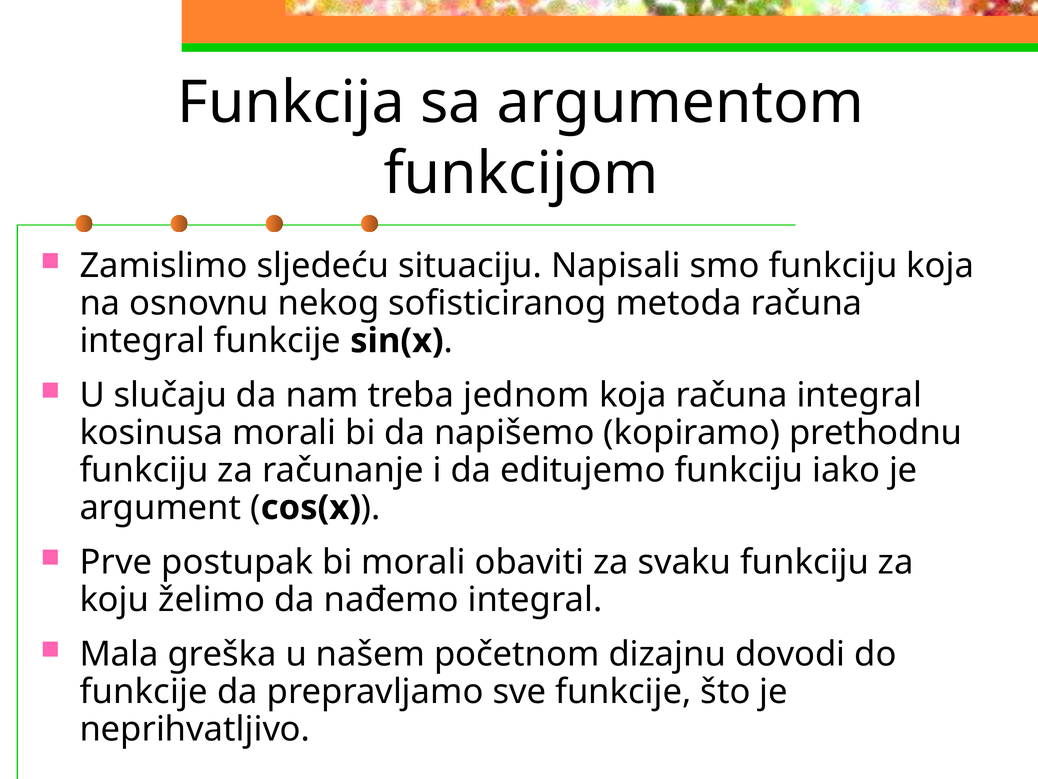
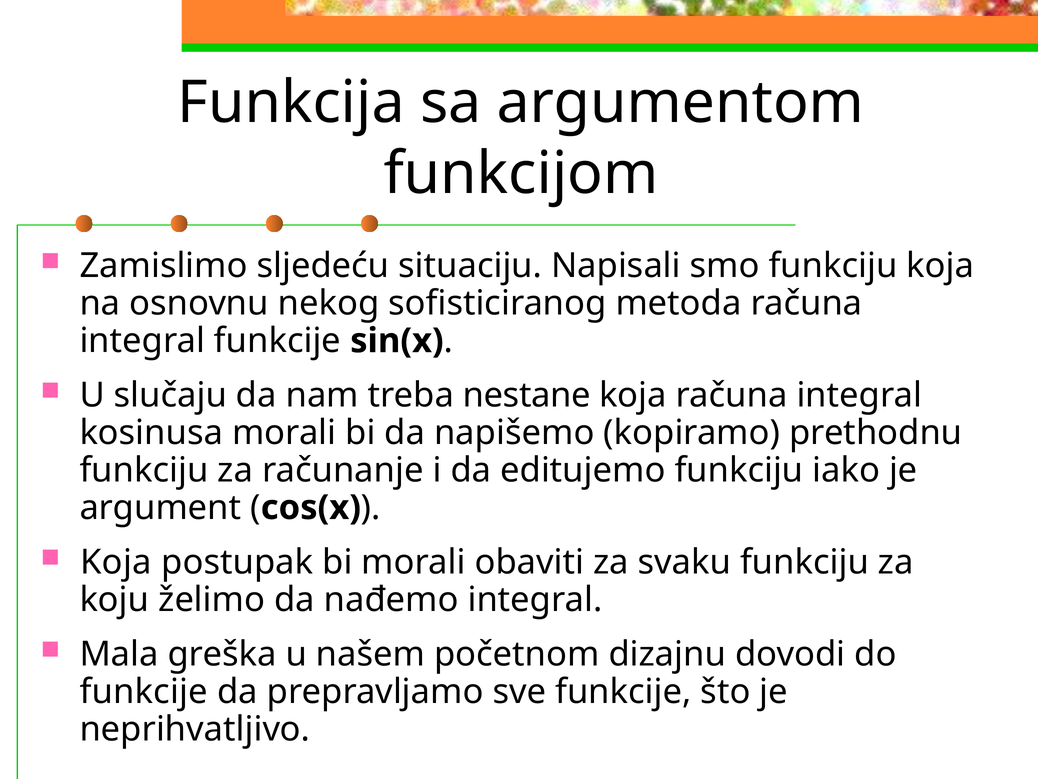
jednom: jednom -> nestane (527, 395)
Prve: Prve -> Koja (116, 562)
